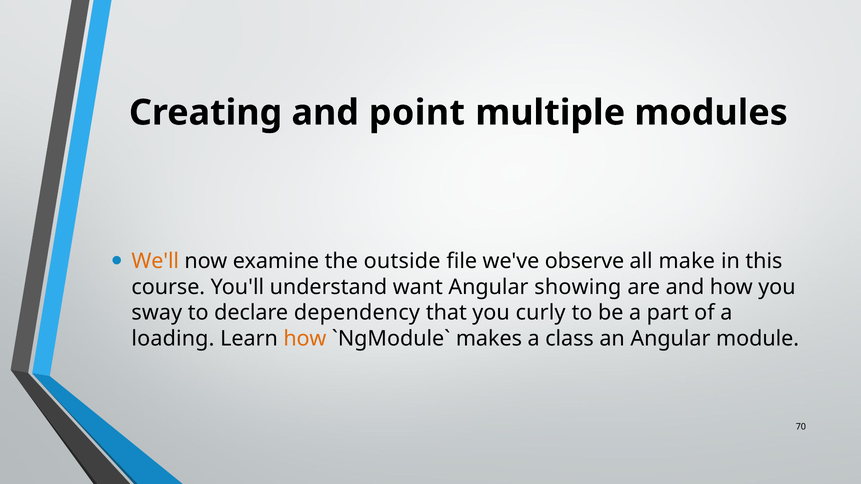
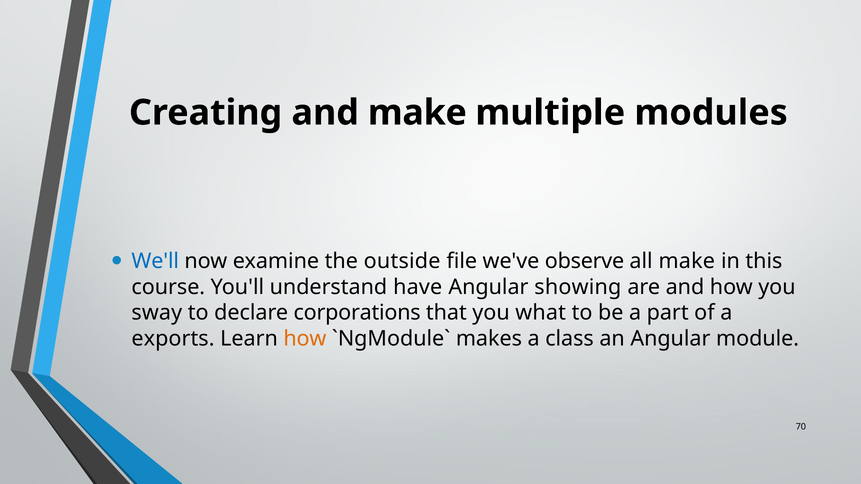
and point: point -> make (417, 113)
We'll colour: orange -> blue (155, 261)
want: want -> have (418, 287)
dependency: dependency -> corporations (357, 313)
curly: curly -> what (541, 313)
loading: loading -> exports (173, 339)
